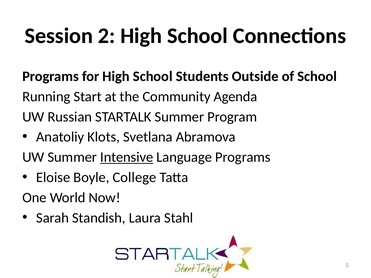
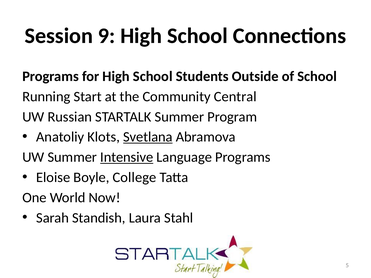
2: 2 -> 9 (107, 36)
Agenda: Agenda -> Central (235, 97)
Svetlana underline: none -> present (148, 137)
